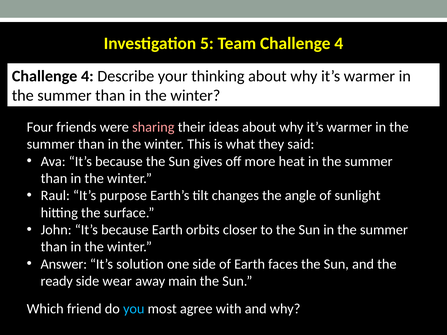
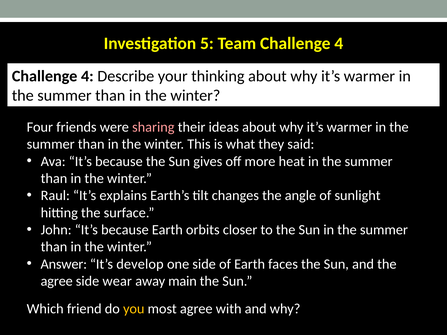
purpose: purpose -> explains (123, 196)
solution: solution -> develop (140, 264)
ready: ready -> agree (57, 281)
you colour: light blue -> yellow (134, 309)
